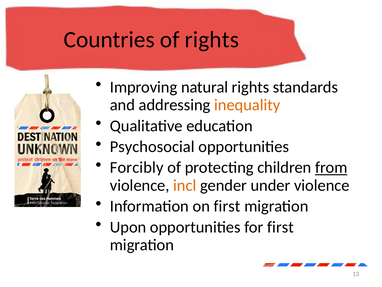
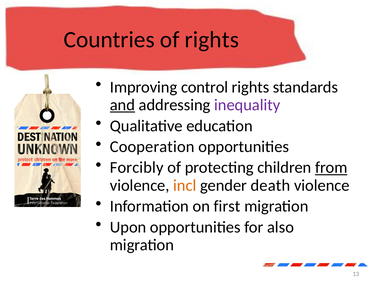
natural: natural -> control (205, 87)
and underline: none -> present (122, 105)
inequality colour: orange -> purple (247, 105)
Psychosocial: Psychosocial -> Cooperation (152, 146)
under: under -> death (270, 185)
for first: first -> also (281, 227)
